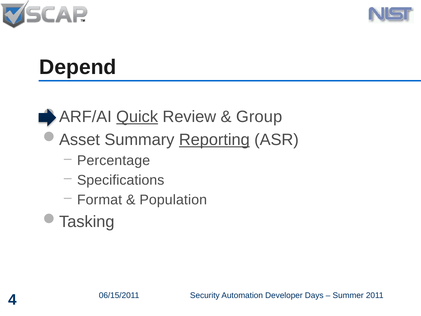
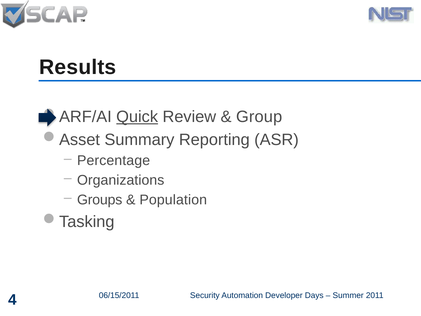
Depend: Depend -> Results (78, 67)
Reporting underline: present -> none (214, 140)
Specifications: Specifications -> Organizations (121, 180)
Format: Format -> Groups (100, 200)
